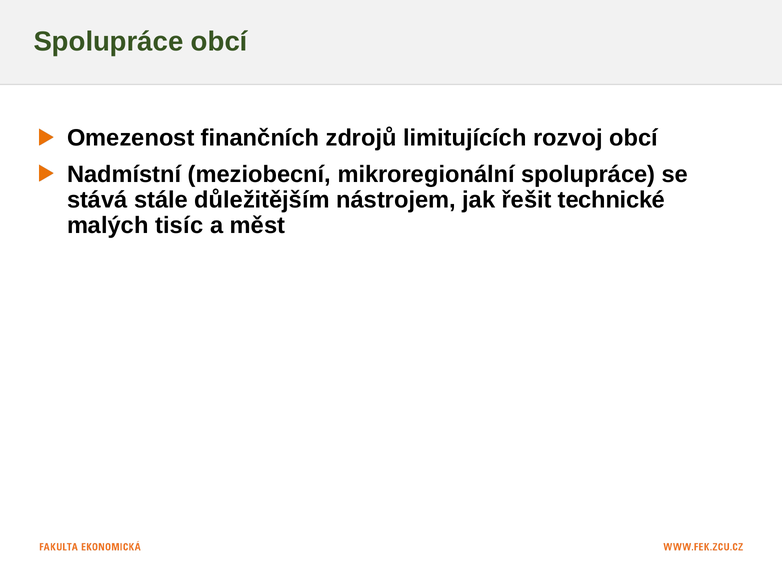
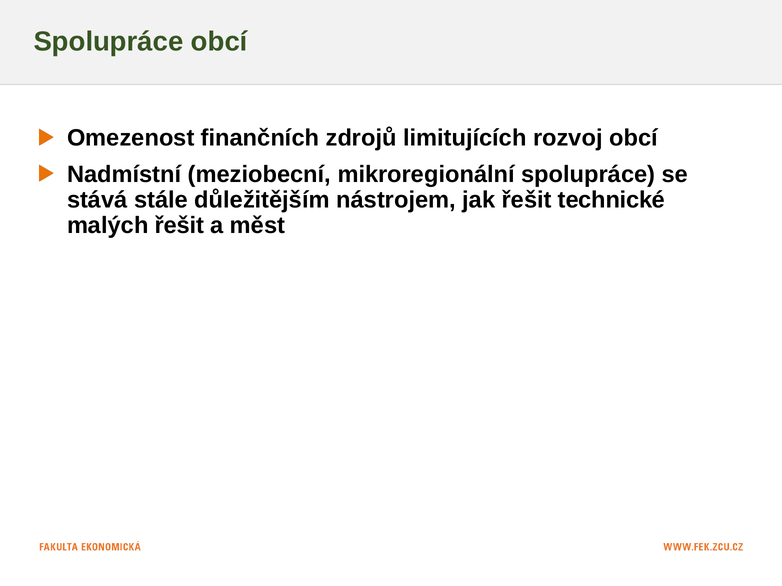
malých tisíc: tisíc -> řešit (179, 226)
